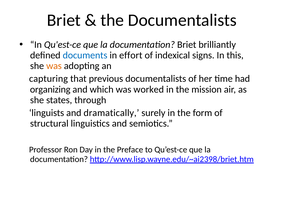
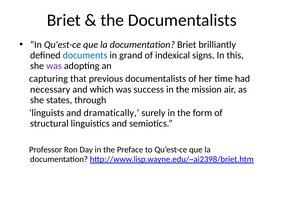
effort: effort -> grand (131, 55)
was colour: orange -> purple (54, 66)
organizing: organizing -> necessary (50, 89)
worked: worked -> success (149, 89)
